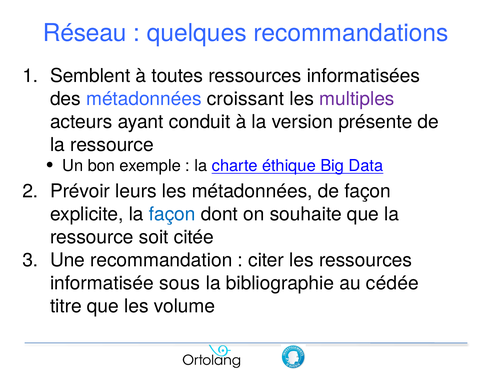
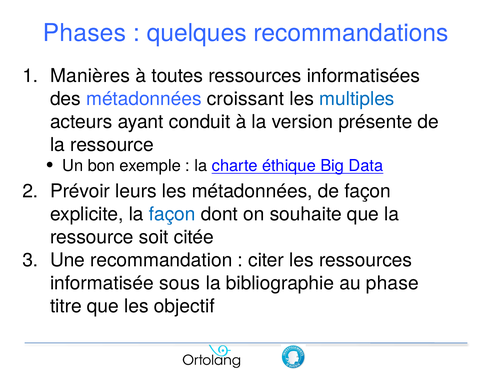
Réseau: Réseau -> Phases (85, 33)
Semblent: Semblent -> Manières (90, 76)
multiples colour: purple -> blue (357, 99)
cédée: cédée -> phase (392, 283)
volume: volume -> objectif (184, 306)
